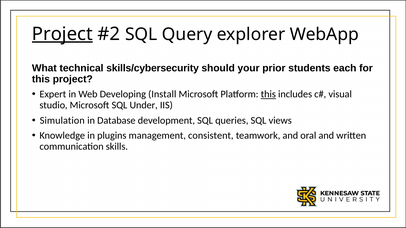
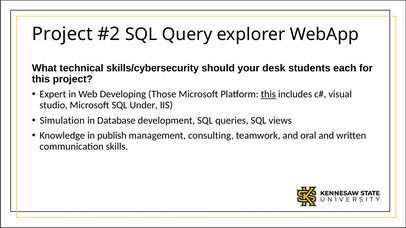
Project underline: present -> none (62, 34)
prior: prior -> desk (274, 68)
Install: Install -> Those (162, 94)
plugins: plugins -> publish (112, 136)
consistent: consistent -> consulting (211, 136)
